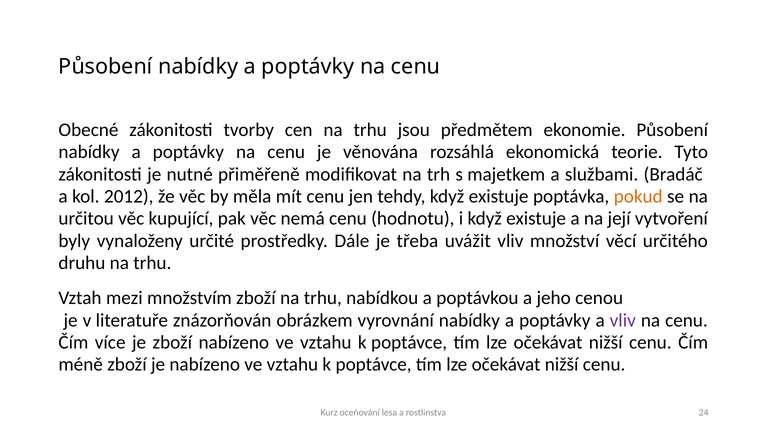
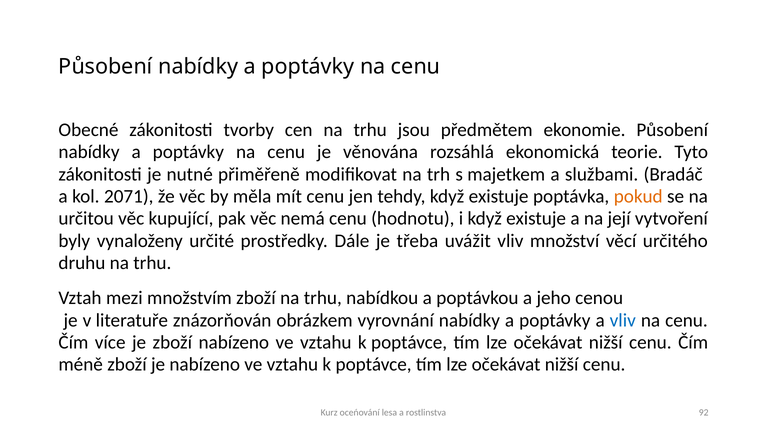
2012: 2012 -> 2071 (129, 196)
vliv colour: purple -> blue (623, 320)
24: 24 -> 92 (704, 412)
